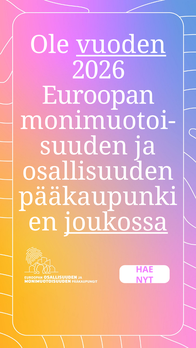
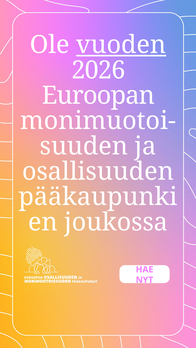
joukossa underline: present -> none (116, 222)
